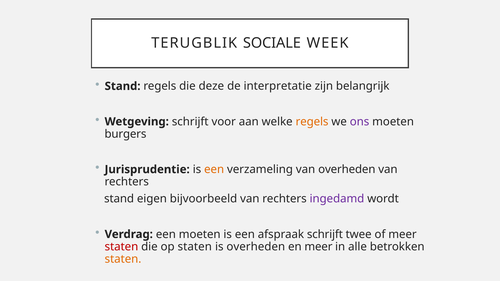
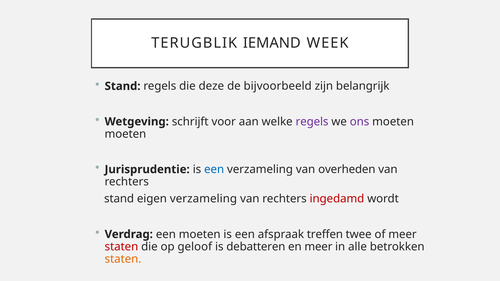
SOCIALE: SOCIALE -> IEMAND (272, 43)
interpretatie: interpretatie -> bijvoorbeeld (278, 86)
regels colour: orange -> purple (312, 122)
burgers: burgers -> moeten (125, 134)
een colour: orange -> blue (214, 170)
eigen bijvoorbeeld: bijvoorbeeld -> verzameling (203, 199)
ingedamd colour: purple -> red (337, 199)
afspraak schrijft: schrijft -> treffen (325, 234)
op staten: staten -> geloof (195, 247)
is overheden: overheden -> debatteren (256, 247)
